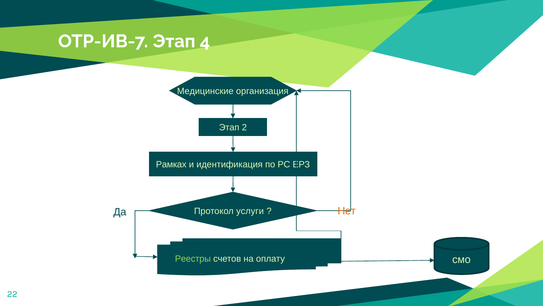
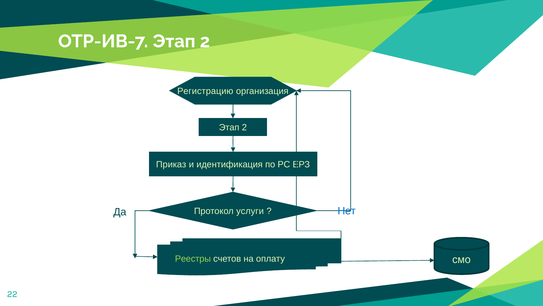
ОТР-ИВ-7 Этап 4: 4 -> 2 (205, 41)
Медицинские: Медицинские -> Регистрацию (205, 91)
Рамках: Рамках -> Приказ (171, 164)
Нет colour: orange -> blue (347, 211)
